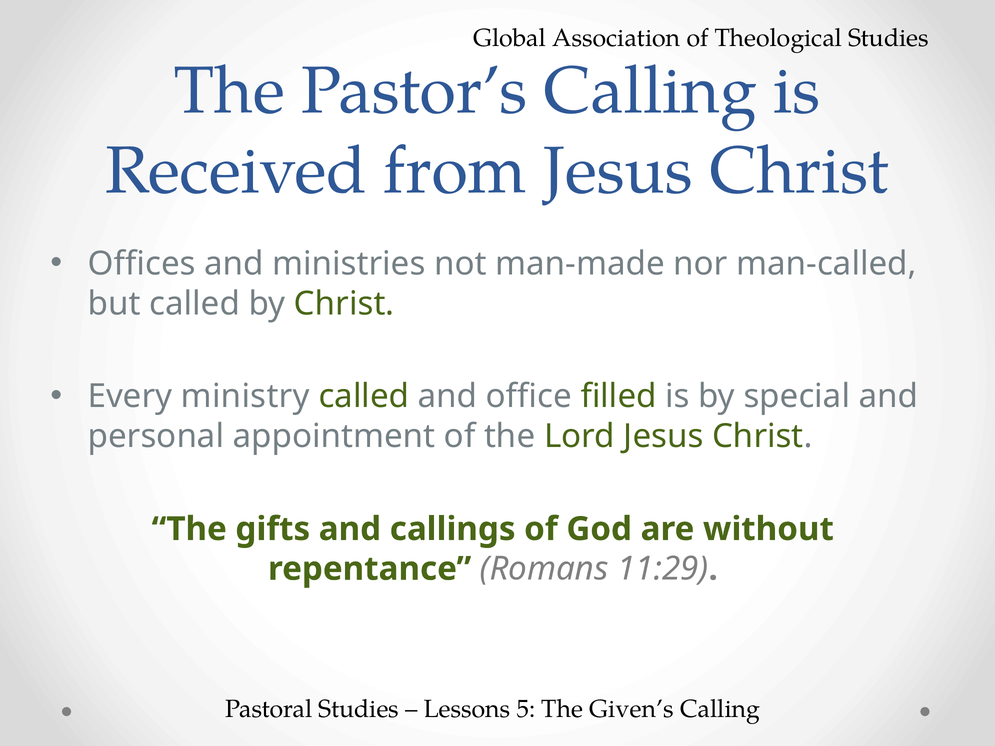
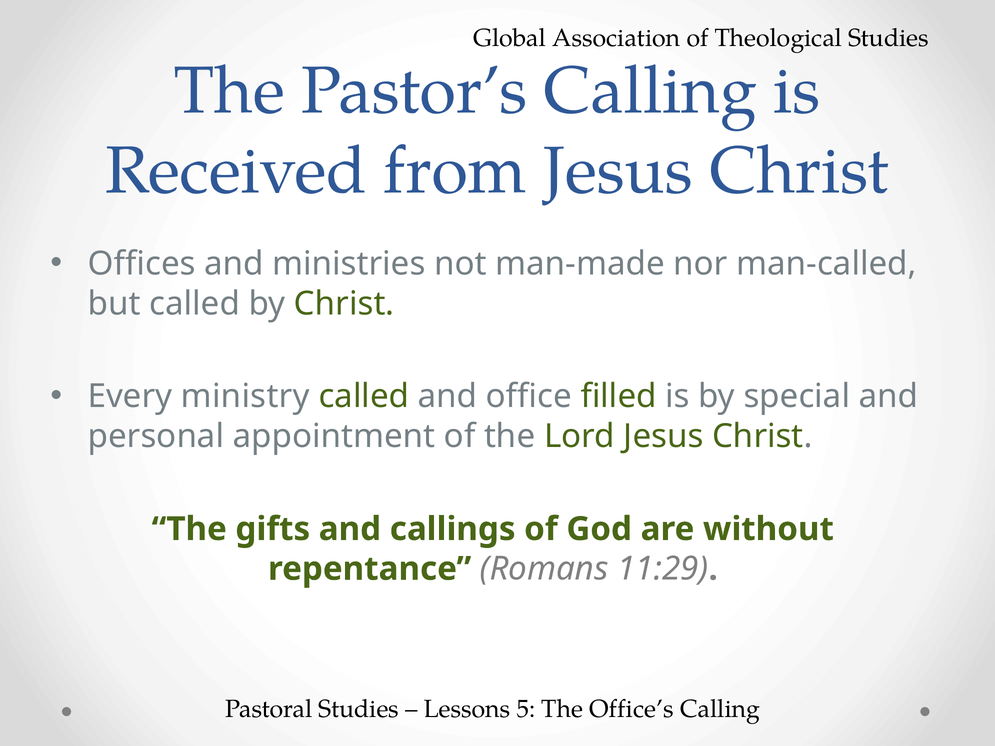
Given’s: Given’s -> Office’s (632, 709)
